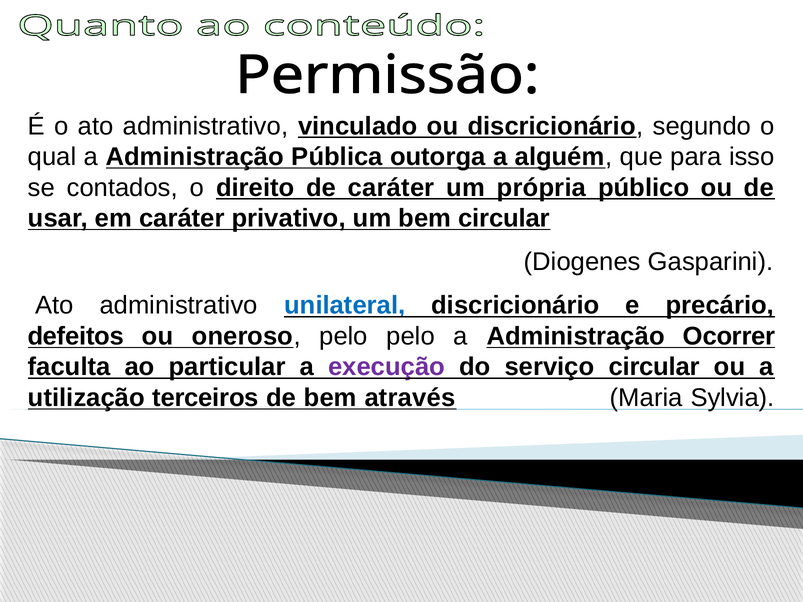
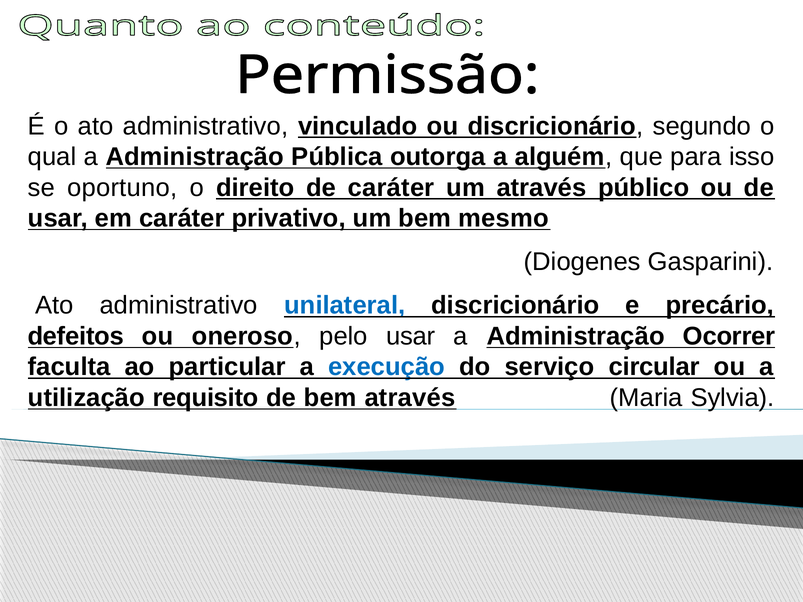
contados: contados -> oportuno (122, 188)
um própria: própria -> através (542, 188)
bem circular: circular -> mesmo (504, 218)
pelo pelo: pelo -> usar (411, 336)
execução colour: purple -> blue (387, 367)
terceiros: terceiros -> requisito (206, 398)
